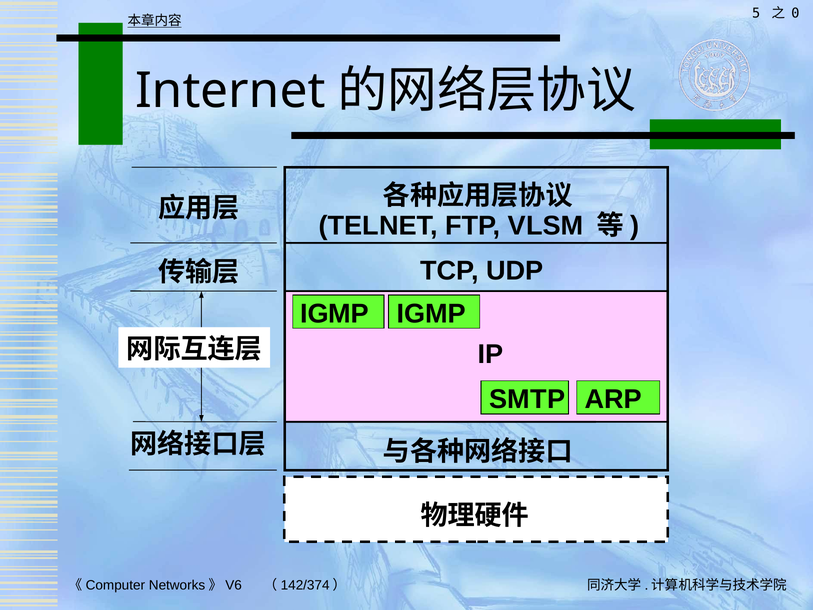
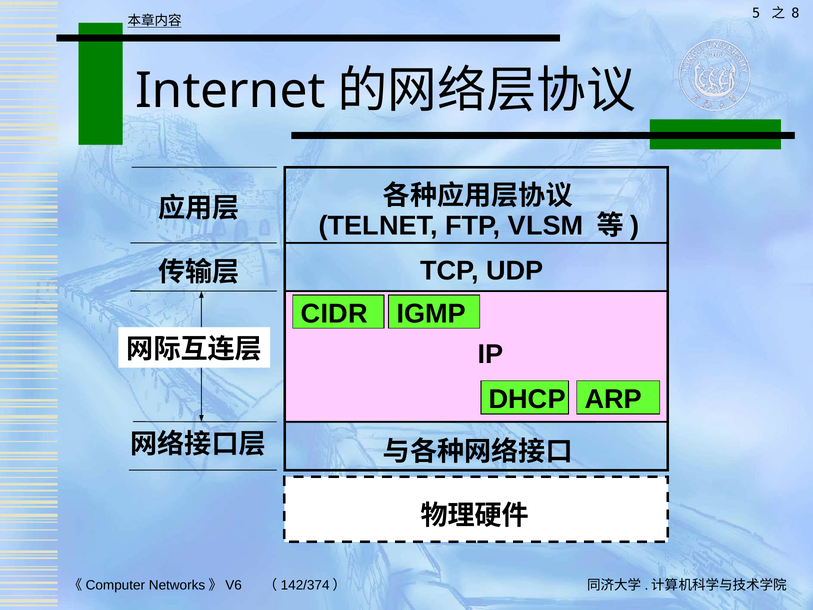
0: 0 -> 8 (795, 13)
IGMP: IGMP -> CIDR (334, 314)
SMTP: SMTP -> DHCP (527, 399)
